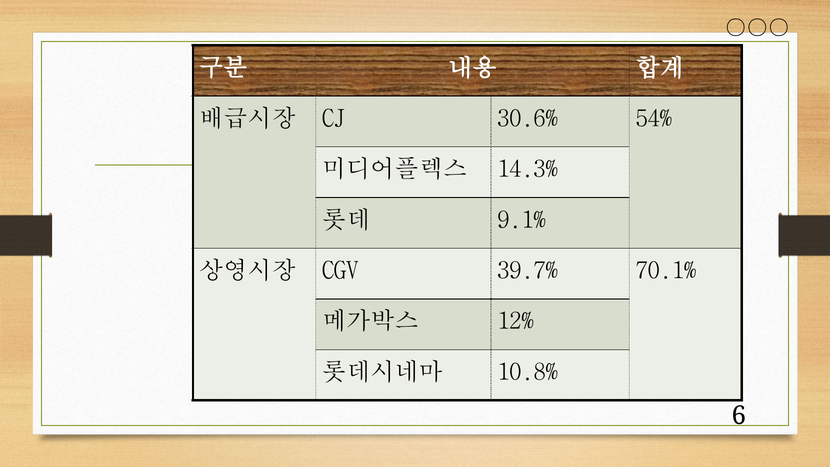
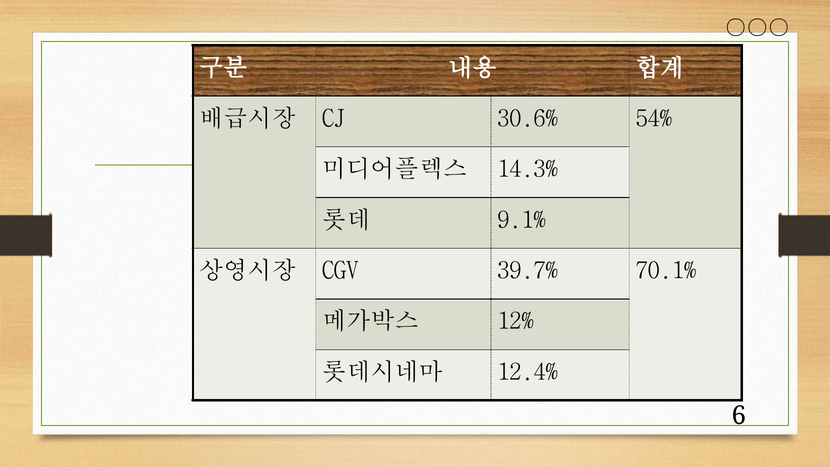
10.8%: 10.8% -> 12.4% (528, 372)
